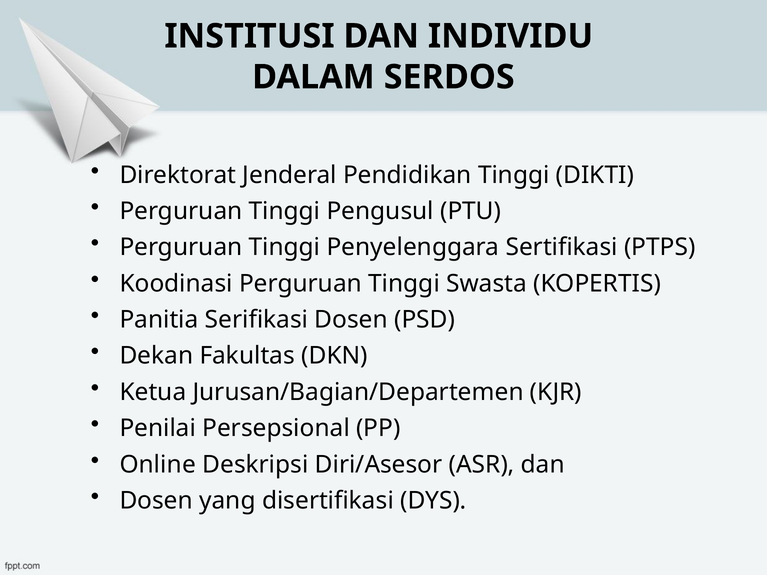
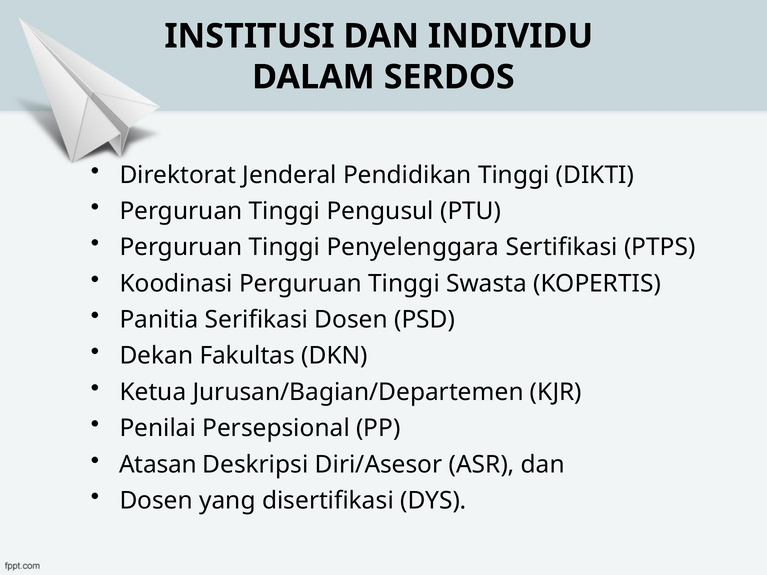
Online: Online -> Atasan (158, 465)
